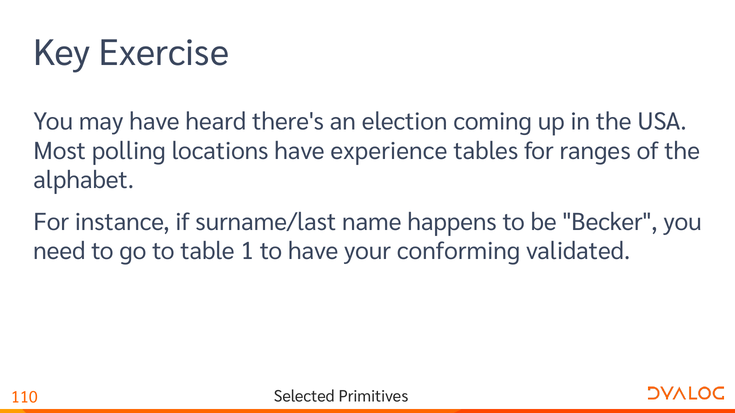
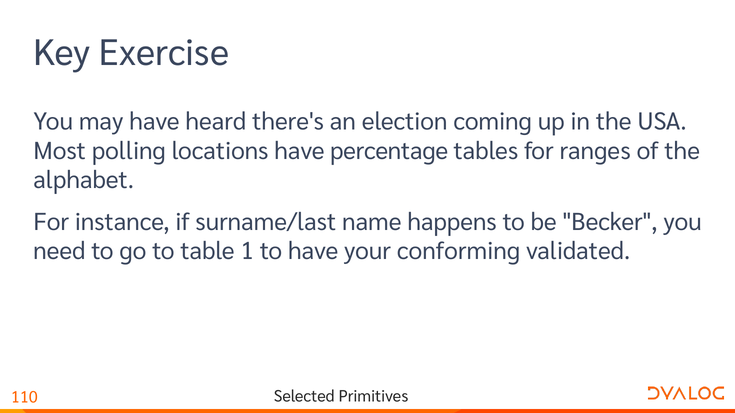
experience: experience -> percentage (389, 151)
